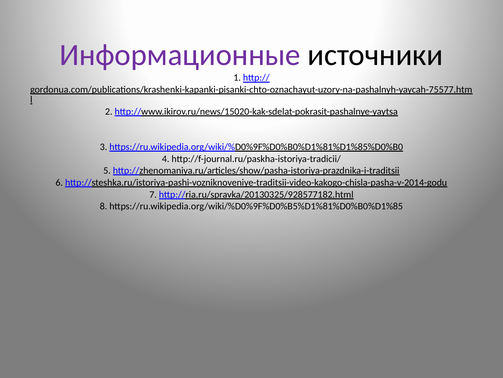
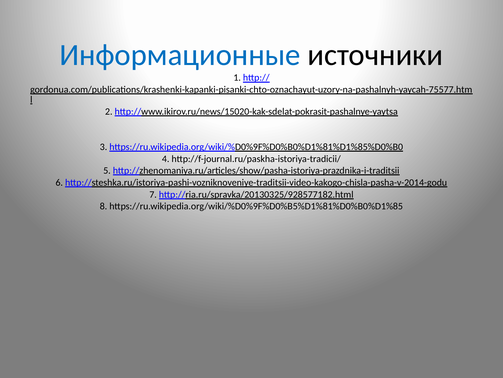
Информационные colour: purple -> blue (180, 55)
